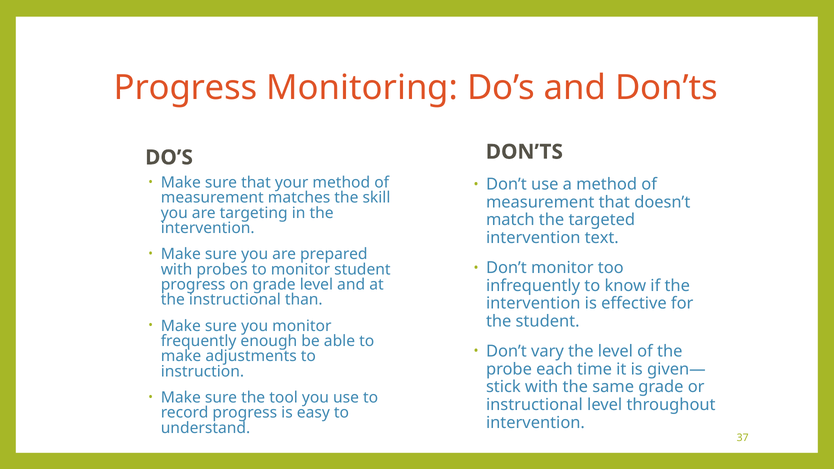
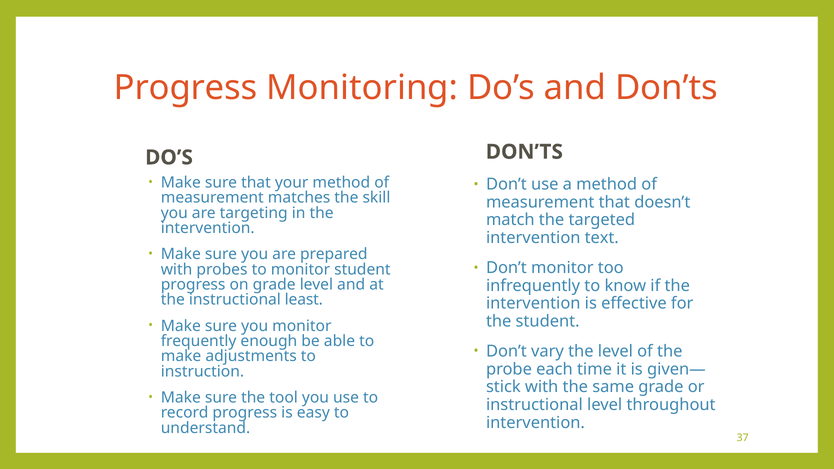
than: than -> least (304, 300)
